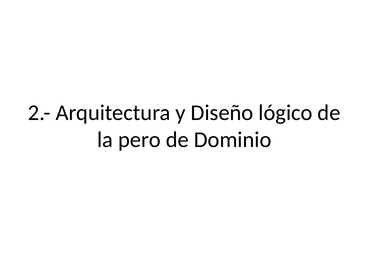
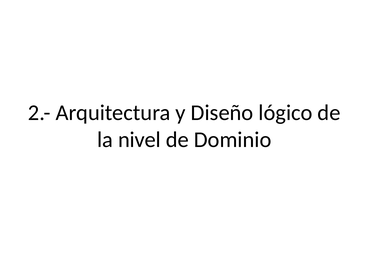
pero: pero -> nivel (139, 140)
